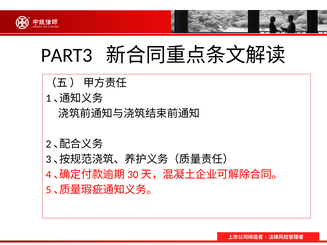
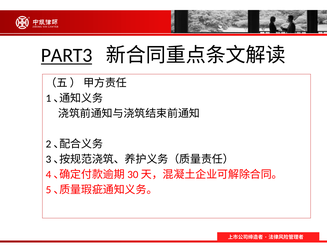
PART3 underline: none -> present (67, 55)
